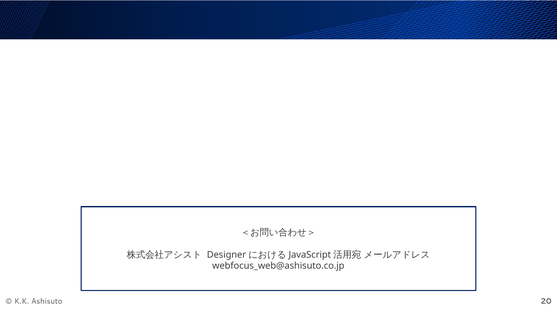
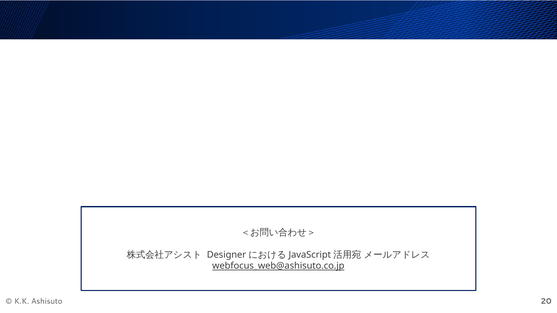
webfocus_web@ashisuto.co.jp underline: none -> present (278, 266)
